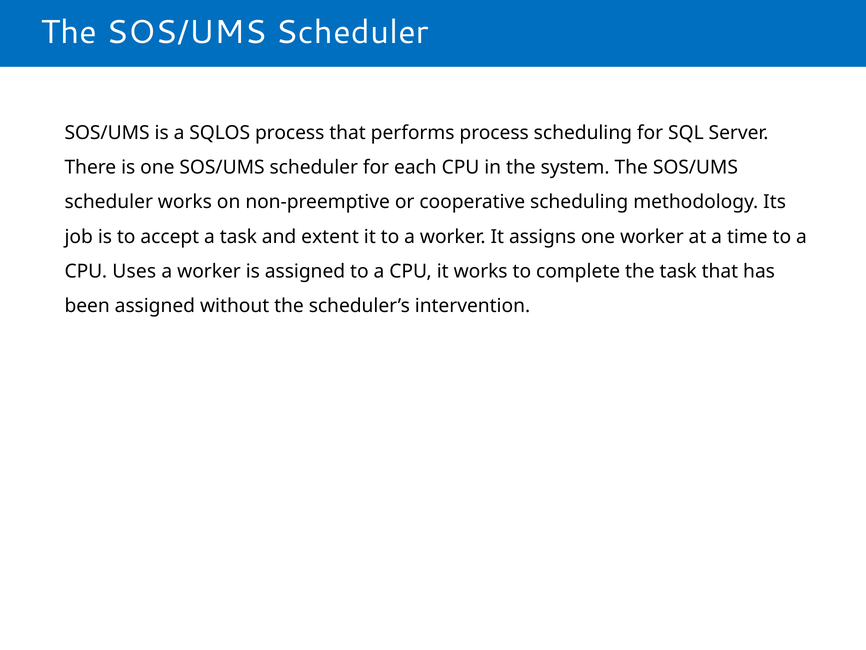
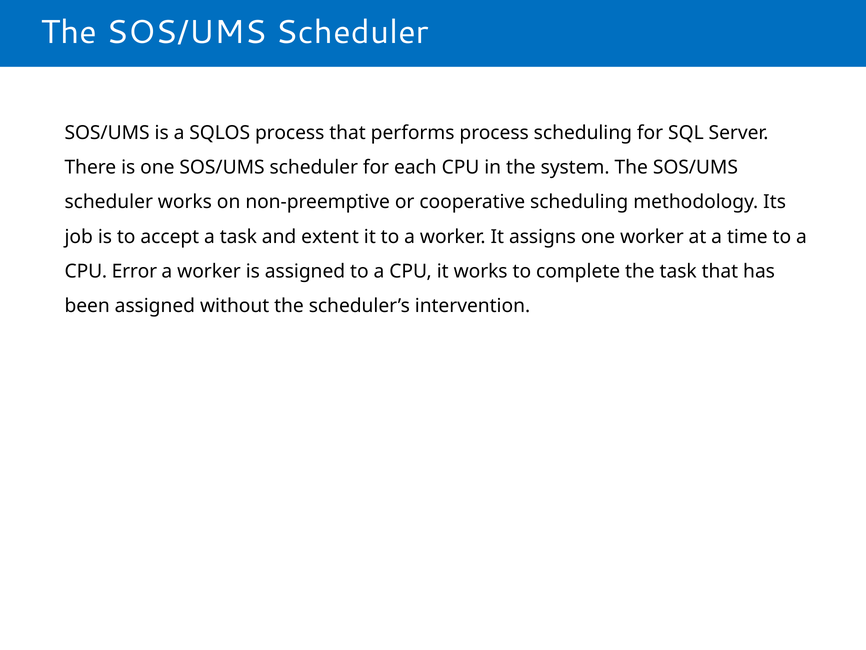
Uses: Uses -> Error (134, 271)
